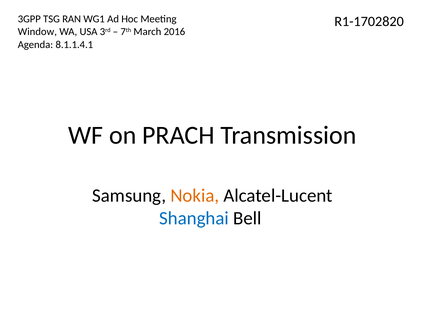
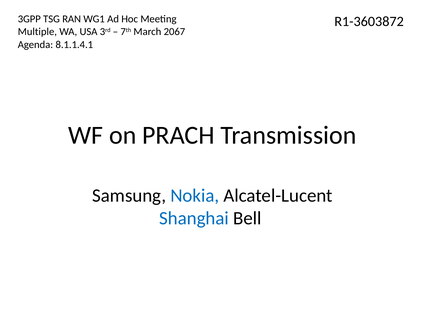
R1-1702820: R1-1702820 -> R1-3603872 (369, 21)
Window: Window -> Multiple (37, 32)
2016: 2016 -> 2067 (174, 32)
Nokia colour: orange -> blue (195, 195)
